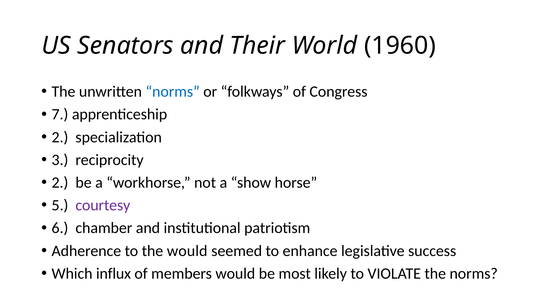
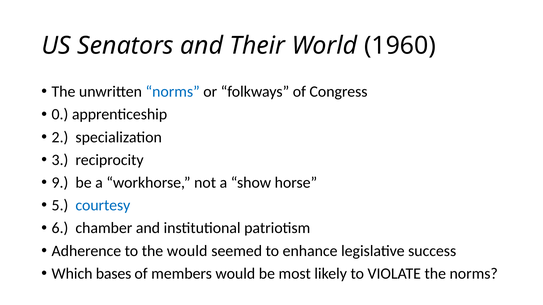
7: 7 -> 0 (60, 115)
2: 2 -> 9 (60, 183)
courtesy colour: purple -> blue (103, 206)
influx: influx -> bases (114, 274)
